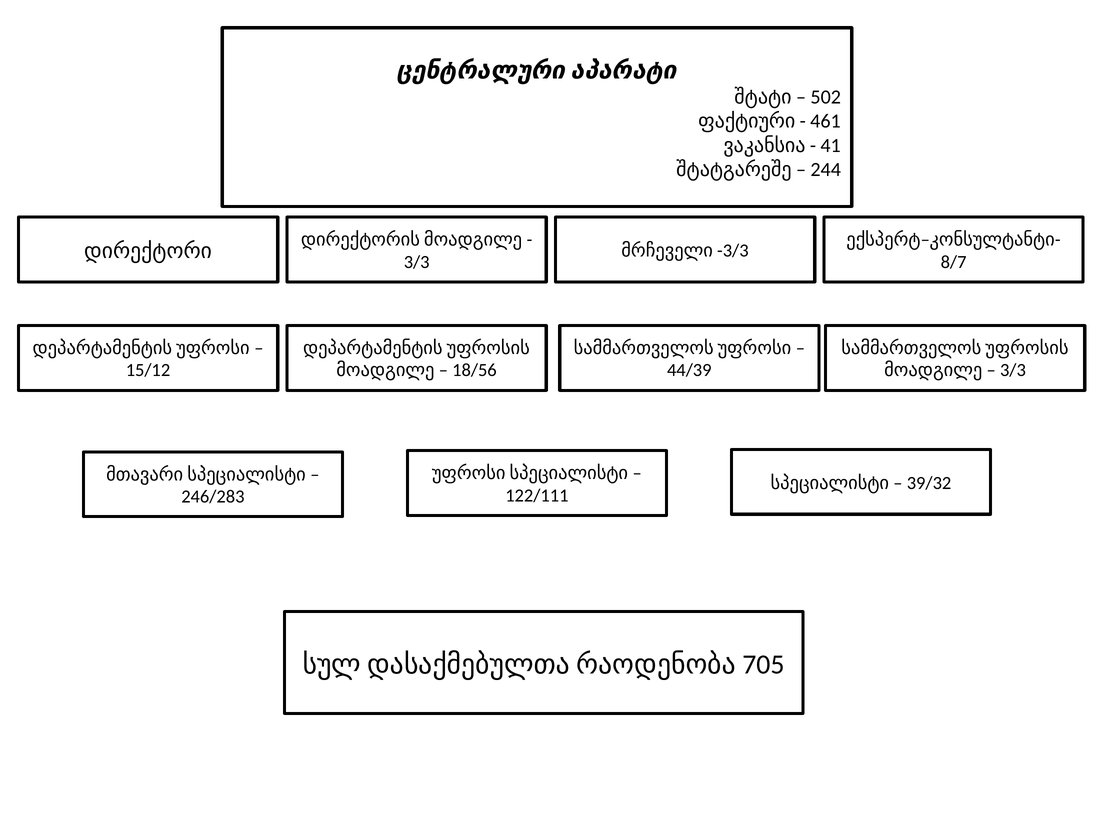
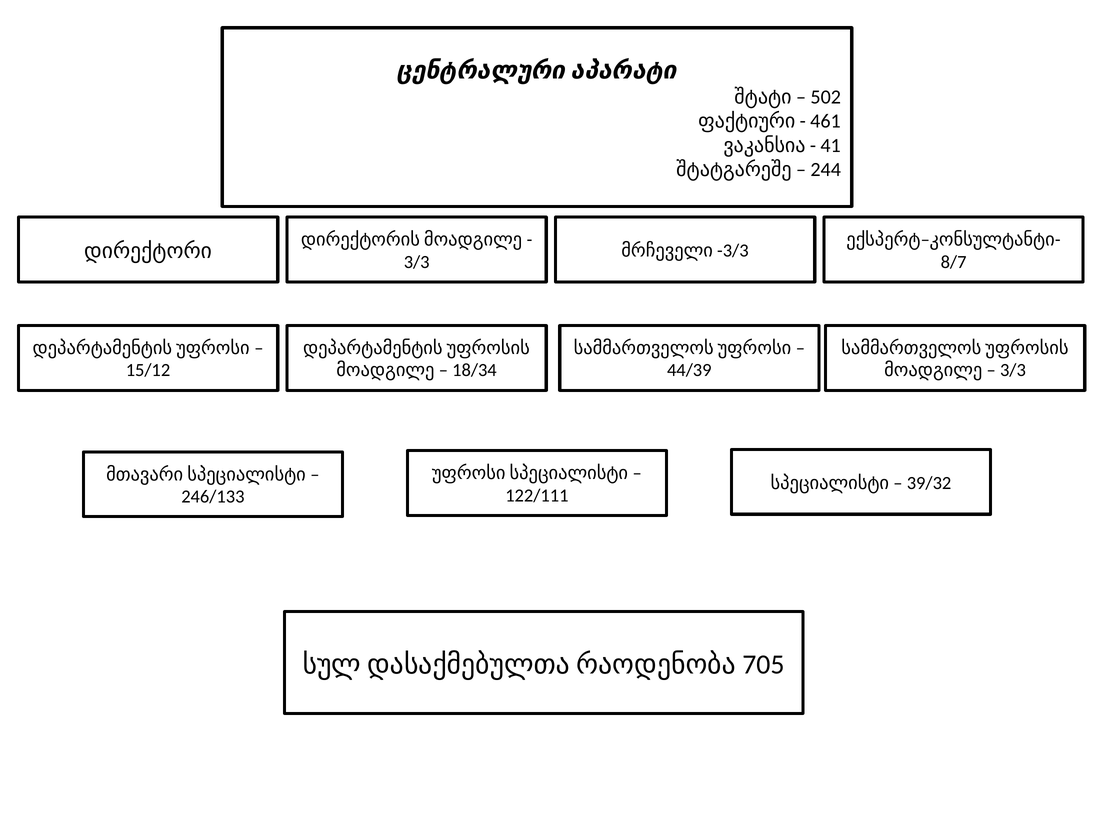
18/56: 18/56 -> 18/34 (474, 370)
246/283: 246/283 -> 246/133 (213, 496)
